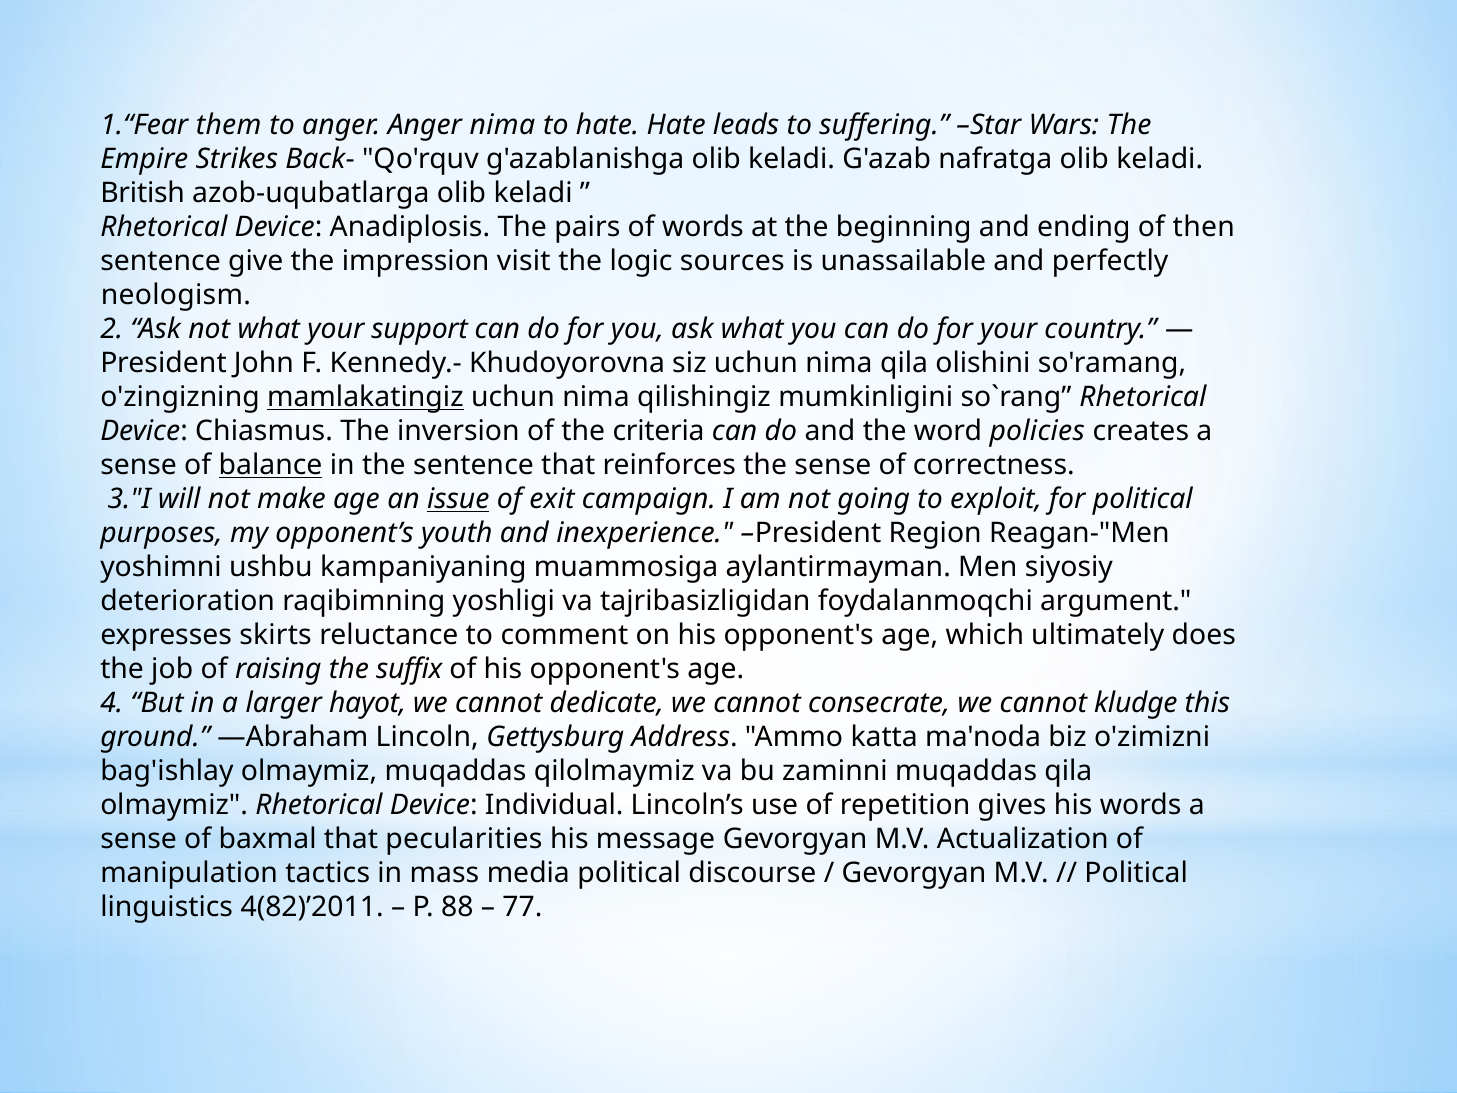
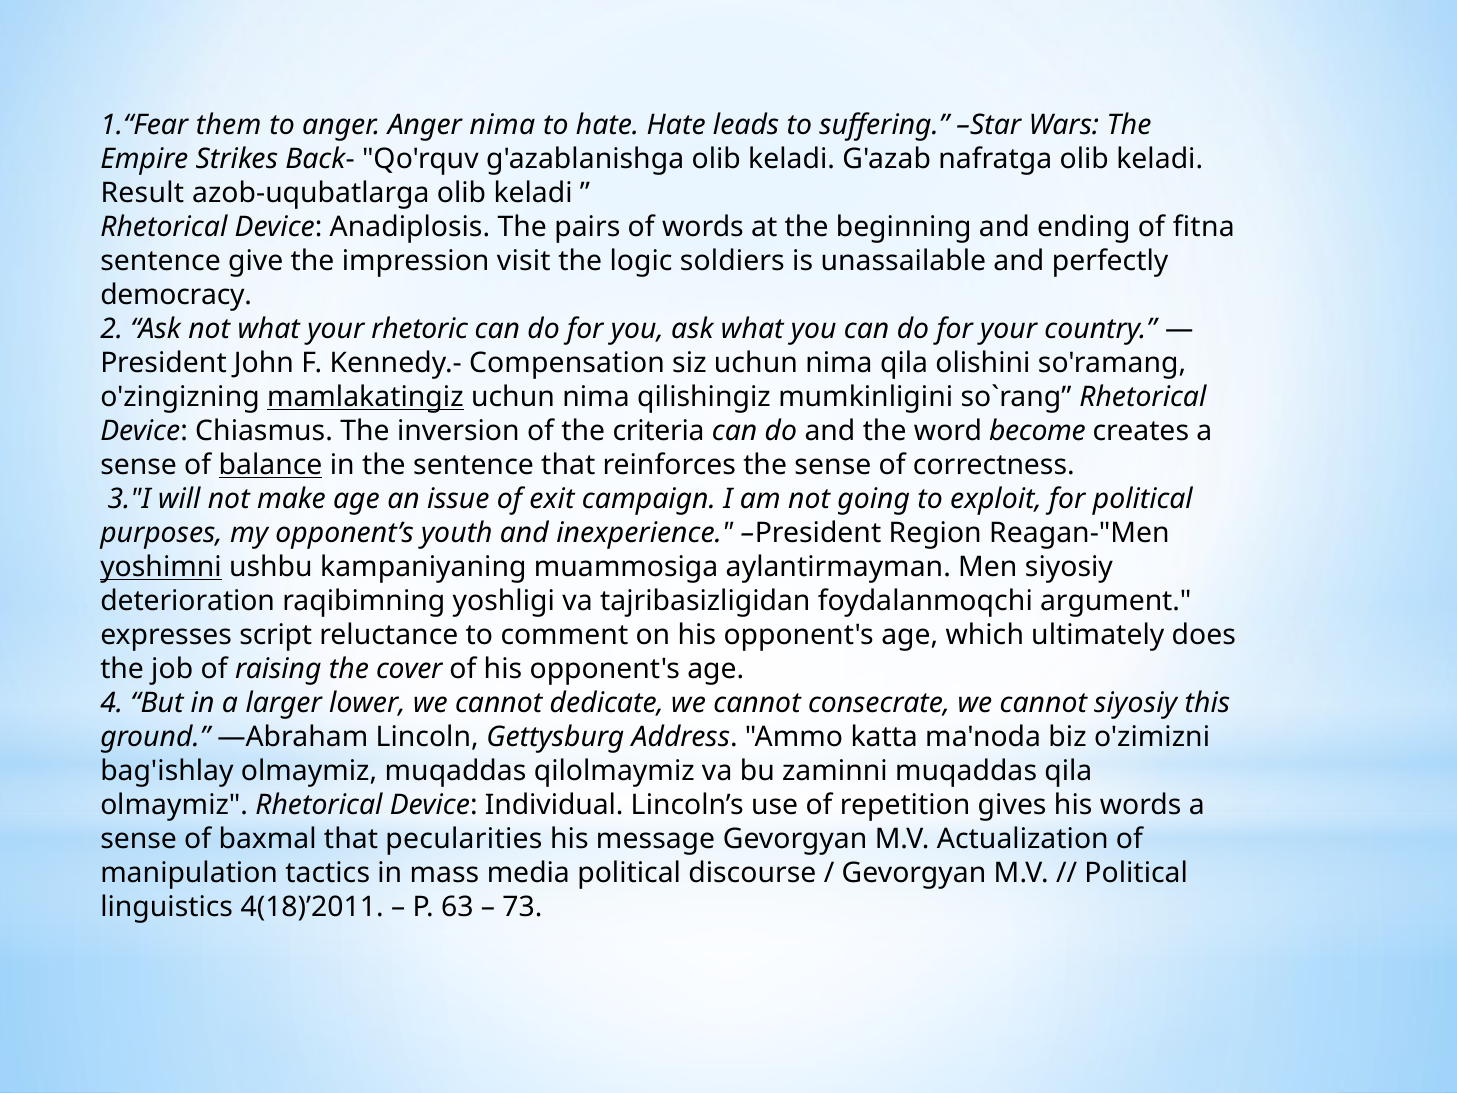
British: British -> Result (142, 193)
then: then -> fitna (1204, 227)
sources: sources -> soldiers (732, 261)
neologism: neologism -> democracy (176, 295)
support: support -> rhetoric (420, 329)
Khudoyorovna: Khudoyorovna -> Compensation (567, 363)
policies: policies -> become (1037, 431)
issue underline: present -> none (458, 499)
yoshimni underline: none -> present (161, 567)
skirts: skirts -> script (276, 635)
suffix: suffix -> cover (409, 669)
hayot: hayot -> lower (367, 703)
cannot kludge: kludge -> siyosiy (1136, 703)
4(82)’2011: 4(82)’2011 -> 4(18)’2011 (312, 907)
88: 88 -> 63 (457, 907)
77: 77 -> 73 (522, 907)
